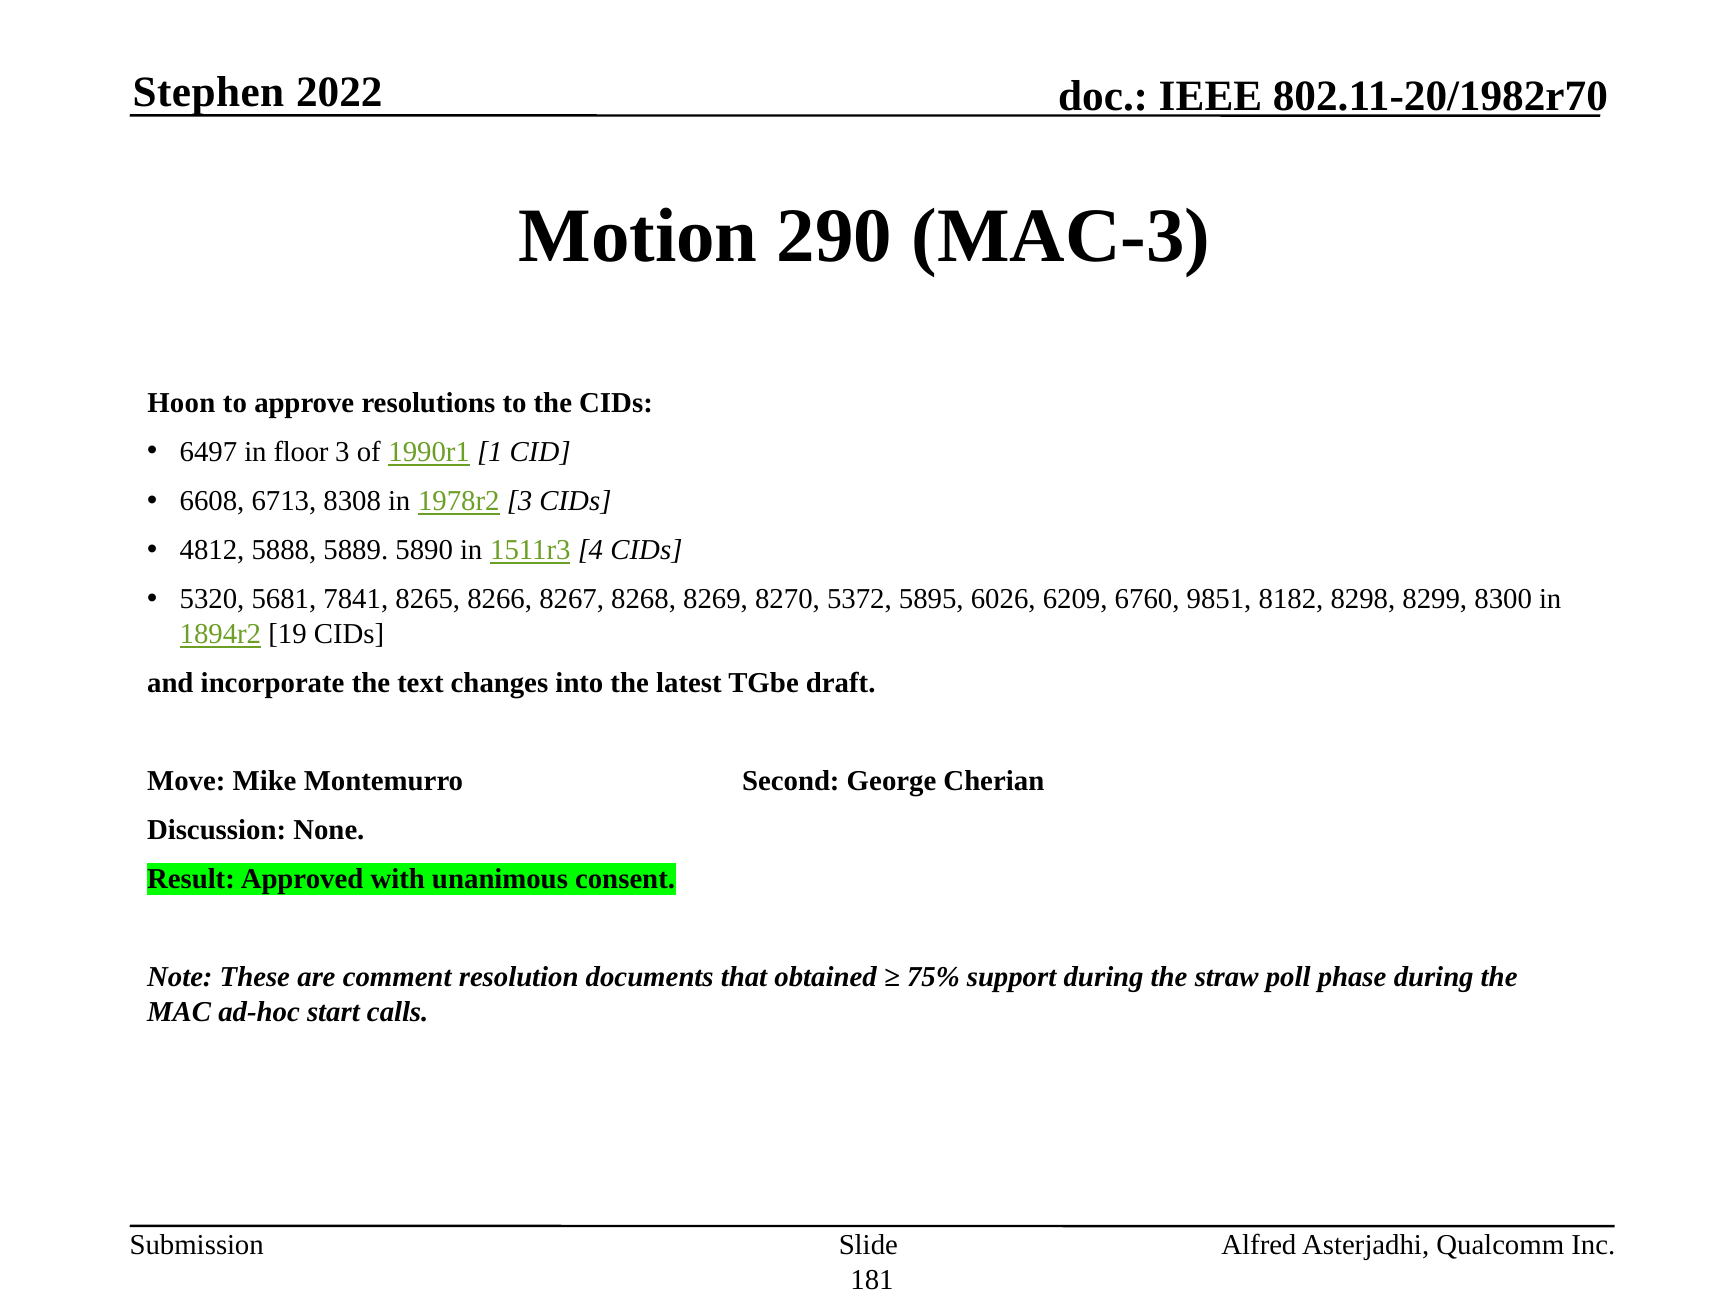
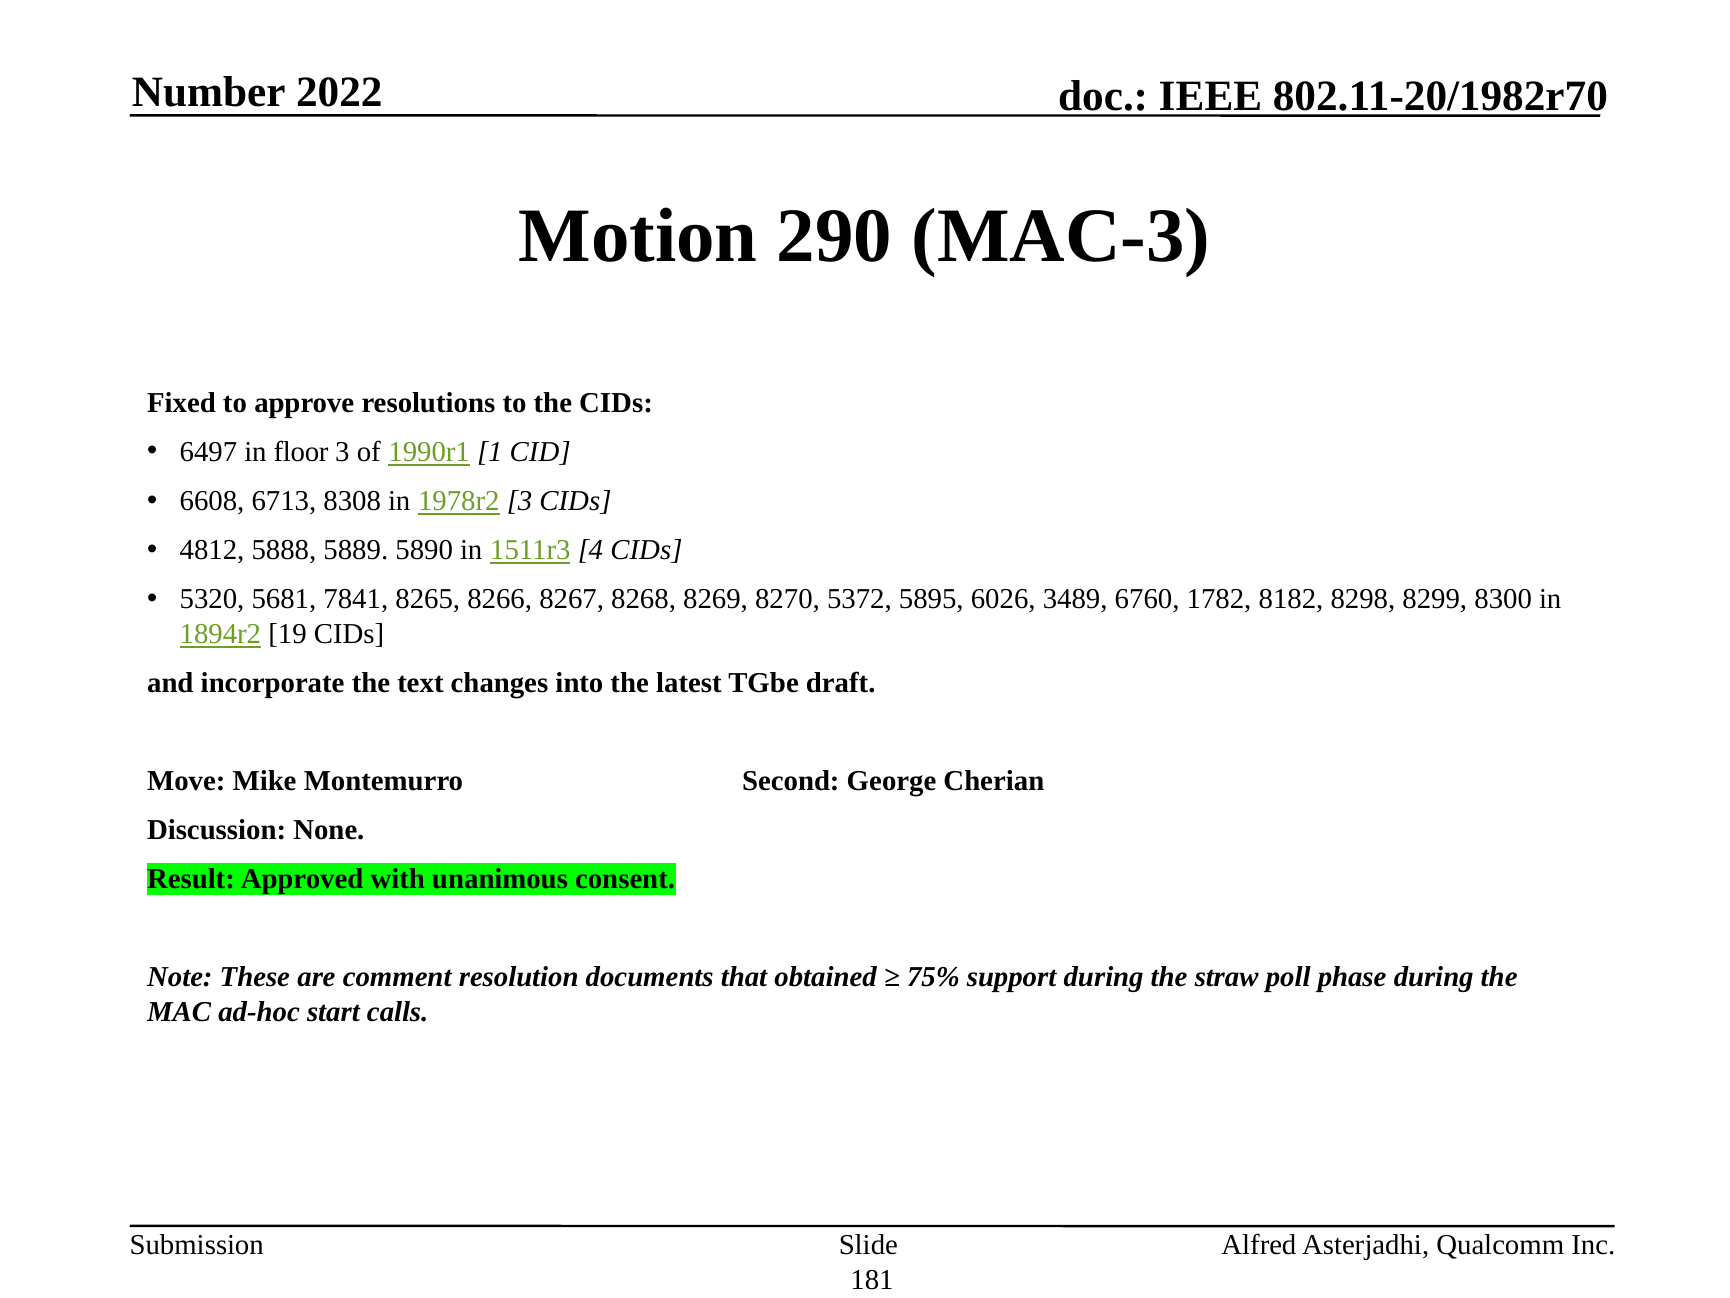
Stephen: Stephen -> Number (209, 92)
Hoon: Hoon -> Fixed (182, 403)
6209: 6209 -> 3489 (1075, 599)
9851: 9851 -> 1782 (1219, 599)
